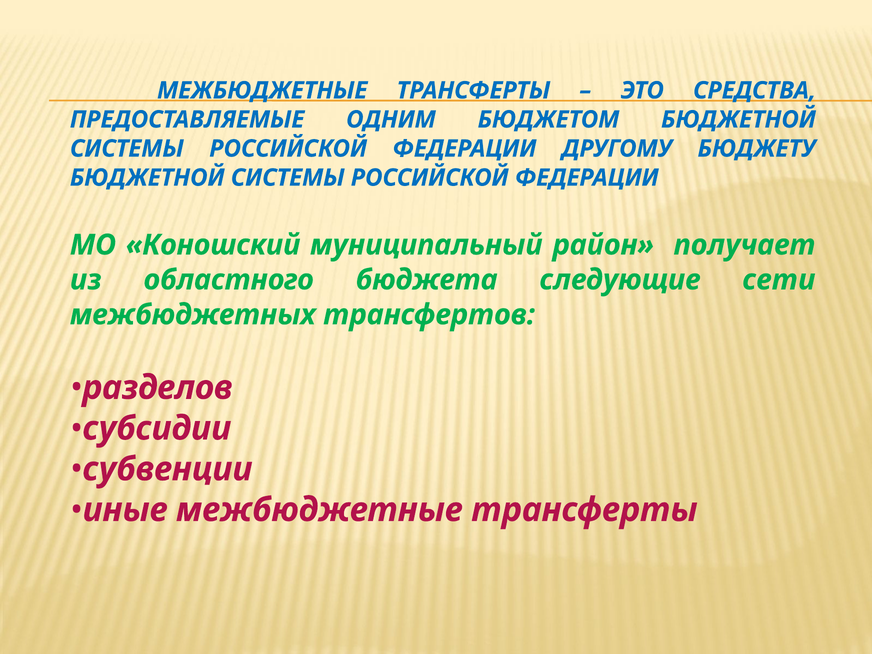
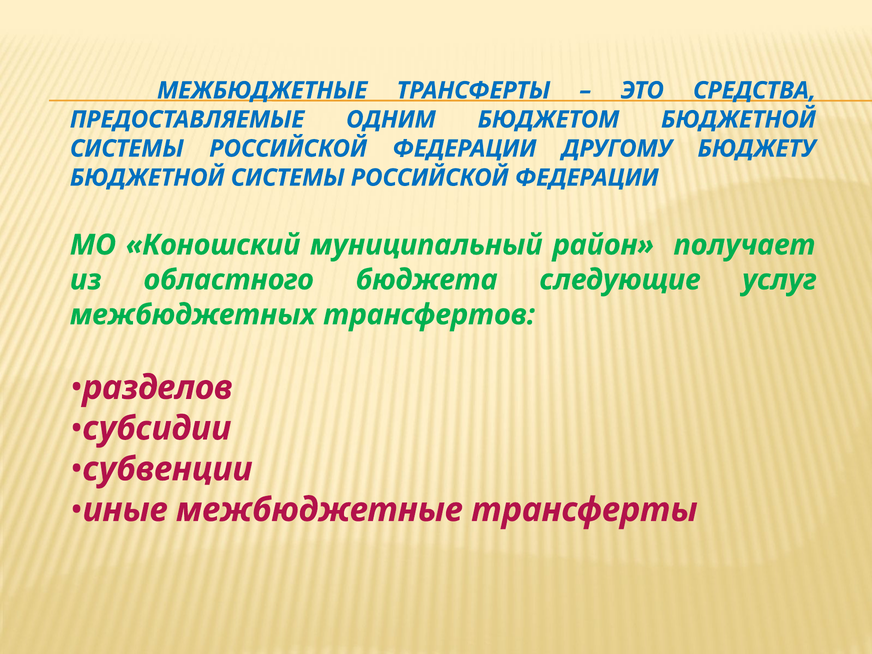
сети: сети -> услуг (779, 280)
